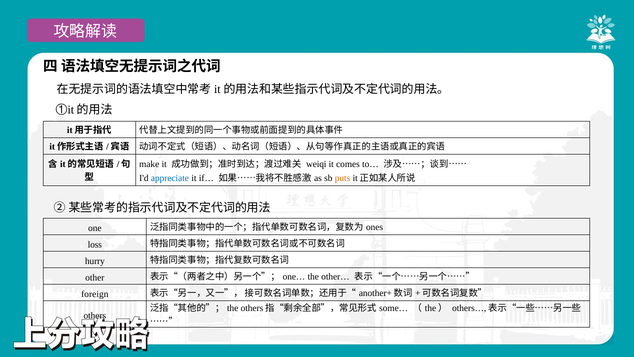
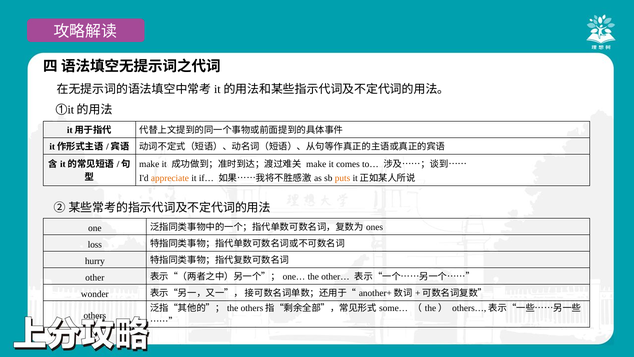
weiqi: weiqi -> make (316, 164)
appreciate colour: blue -> orange (170, 178)
foreign: foreign -> wonder (95, 294)
